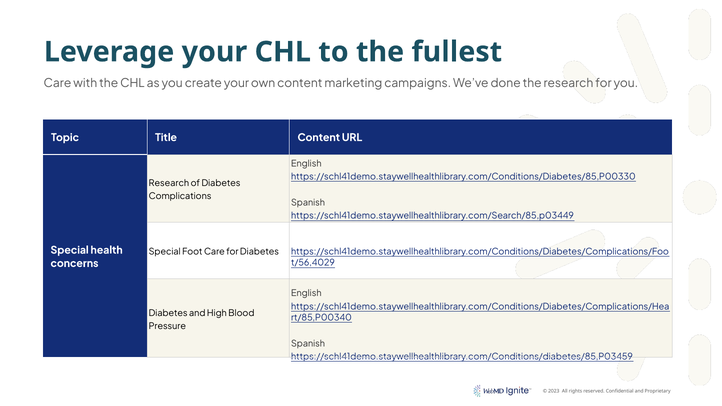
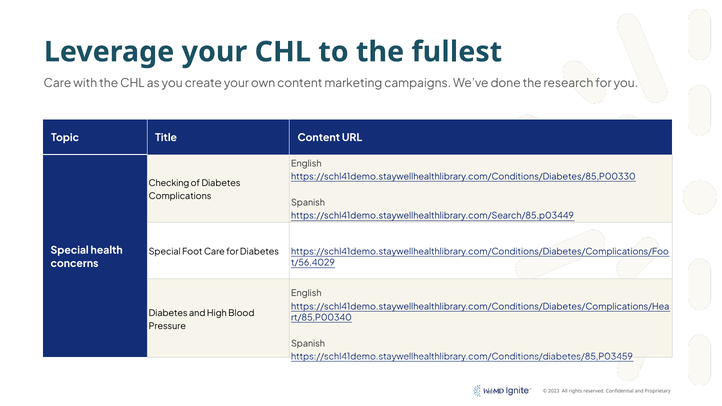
Research: Research -> Checking (169, 183)
